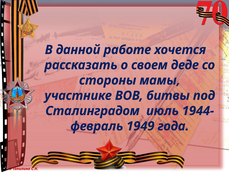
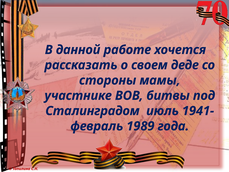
1944-: 1944- -> 1941- (198, 111)
1949: 1949 -> 1989 (140, 126)
